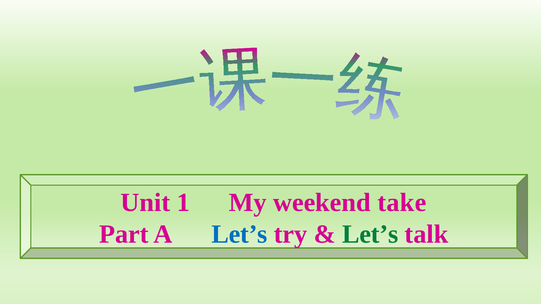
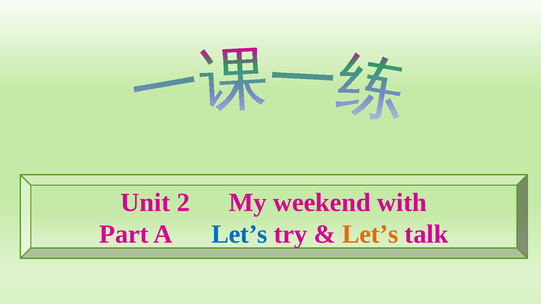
1: 1 -> 2 (183, 203)
take: take -> with (402, 203)
Let’s colour: green -> orange (370, 234)
